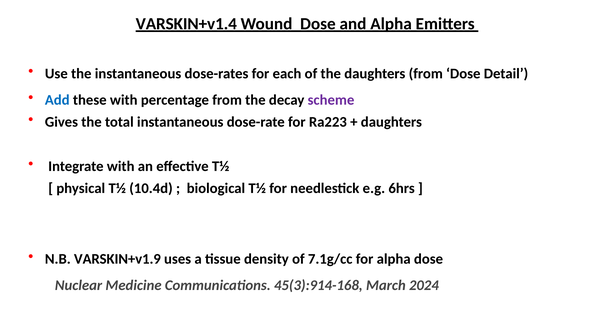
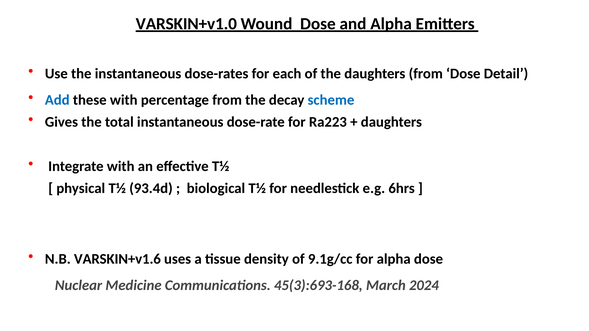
VARSKIN+v1.4: VARSKIN+v1.4 -> VARSKIN+v1.0 (186, 24)
scheme colour: purple -> blue (331, 100)
10.4d: 10.4d -> 93.4d (151, 188)
VARSKIN+v1.9: VARSKIN+v1.9 -> VARSKIN+v1.6 (117, 259)
7.1g/cc: 7.1g/cc -> 9.1g/cc (330, 259)
45(3):914-168: 45(3):914-168 -> 45(3):693-168 (318, 286)
